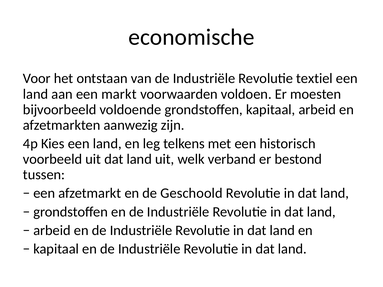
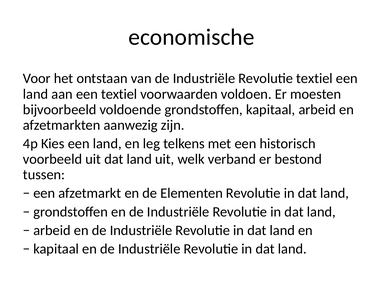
een markt: markt -> textiel (119, 94)
Geschoold: Geschoold -> Elementen (192, 193)
